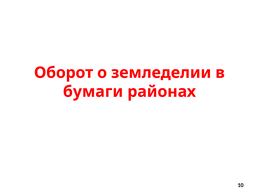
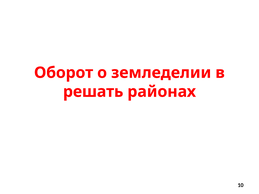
бумаги: бумаги -> решать (93, 92)
